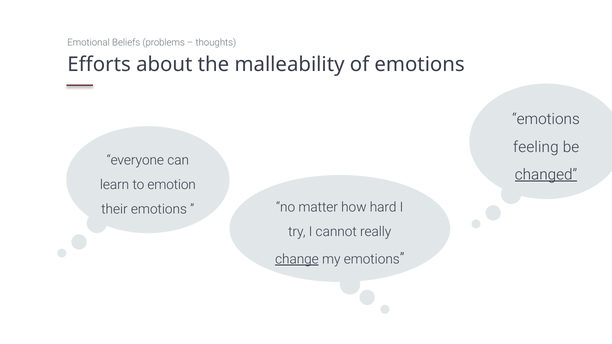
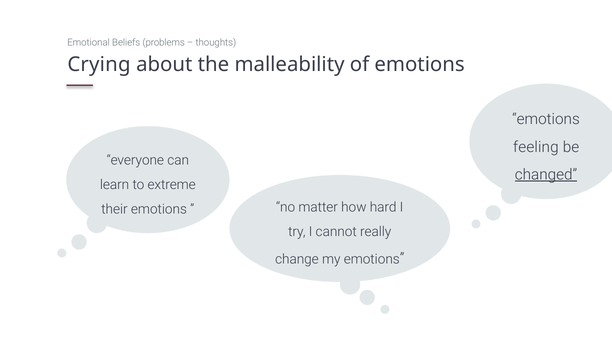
Efforts: Efforts -> Crying (99, 65)
emotion: emotion -> extreme (172, 185)
change underline: present -> none (297, 259)
